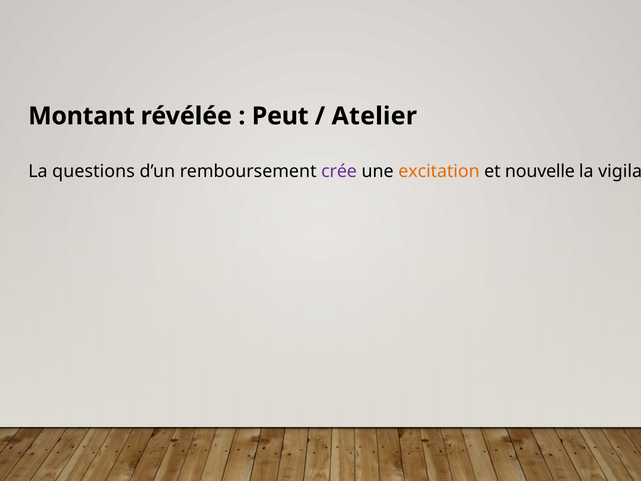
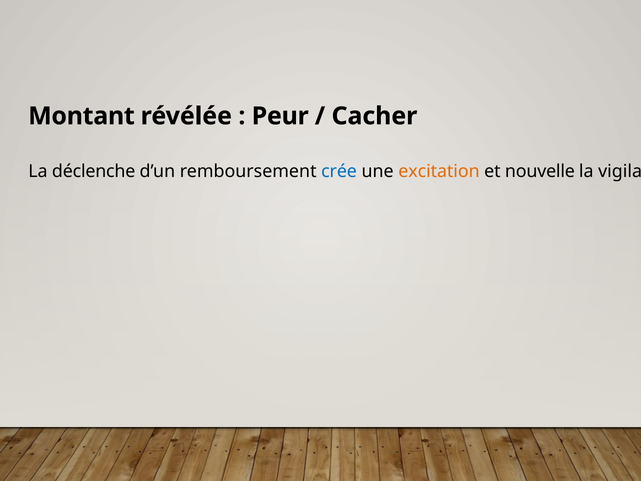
Peut: Peut -> Peur (280, 116)
Atelier: Atelier -> Cacher (374, 116)
questions: questions -> déclenche (94, 171)
crée colour: purple -> blue (339, 171)
